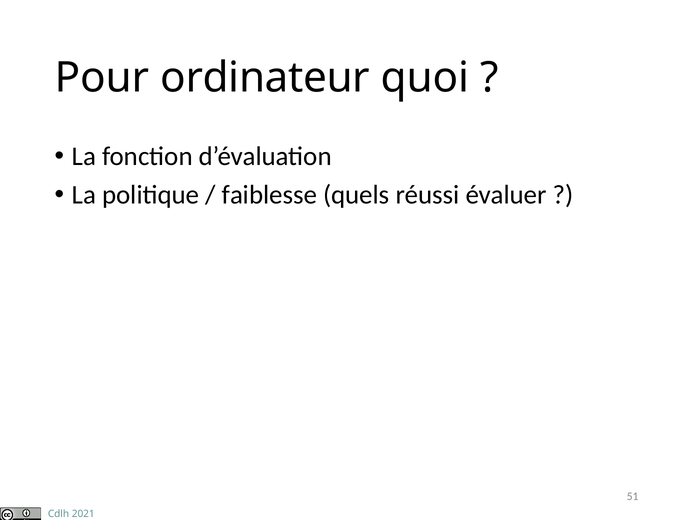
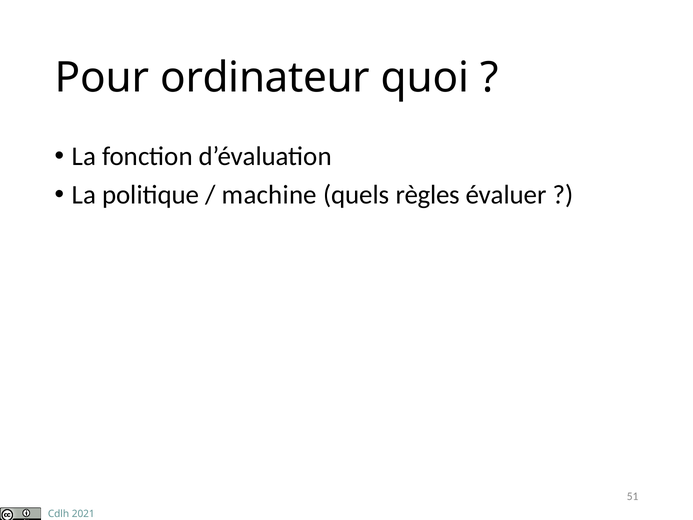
faiblesse: faiblesse -> machine (269, 195)
réussi: réussi -> règles (428, 195)
